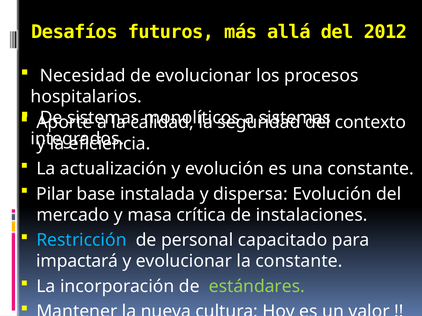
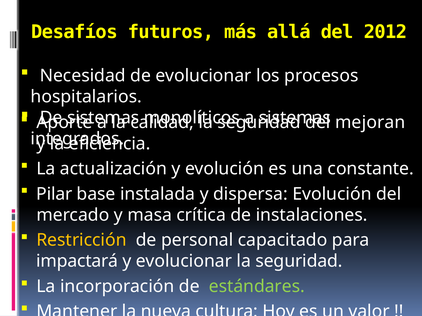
contexto: contexto -> mejoran (370, 123)
Restricción colour: light blue -> yellow (82, 240)
evolucionar la constante: constante -> seguridad (299, 262)
